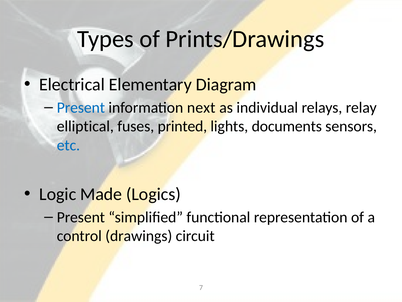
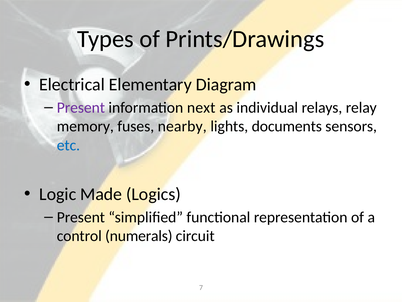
Present colour: blue -> purple (81, 107)
elliptical: elliptical -> memory (85, 126)
printed: printed -> nearby (182, 126)
drawings: drawings -> numerals (139, 236)
